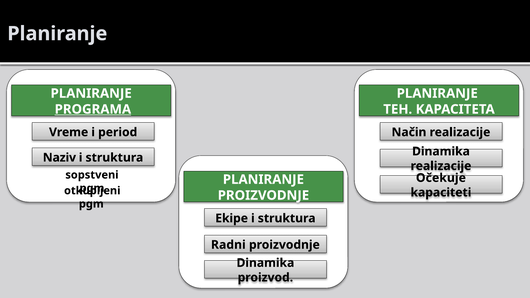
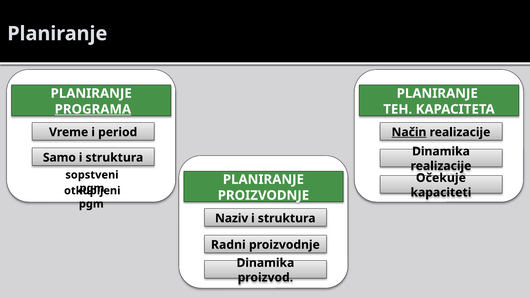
Način underline: none -> present (409, 132)
Naziv: Naziv -> Samo (59, 158)
Ekipe: Ekipe -> Naziv (232, 218)
